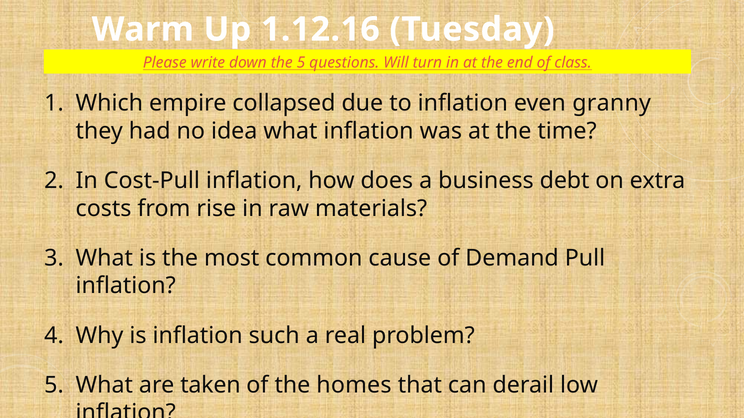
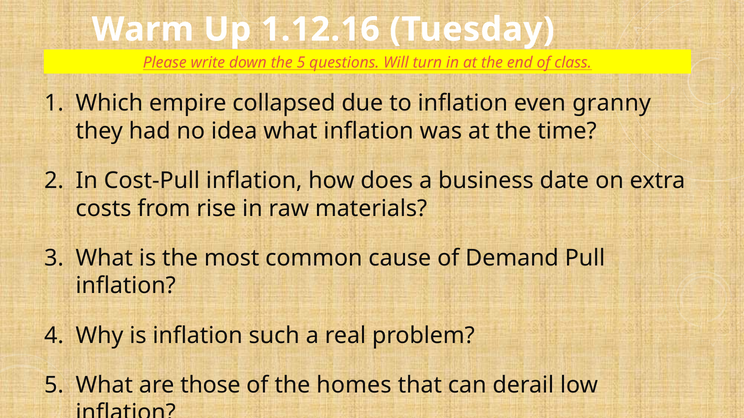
debt: debt -> date (564, 181)
taken: taken -> those (210, 385)
